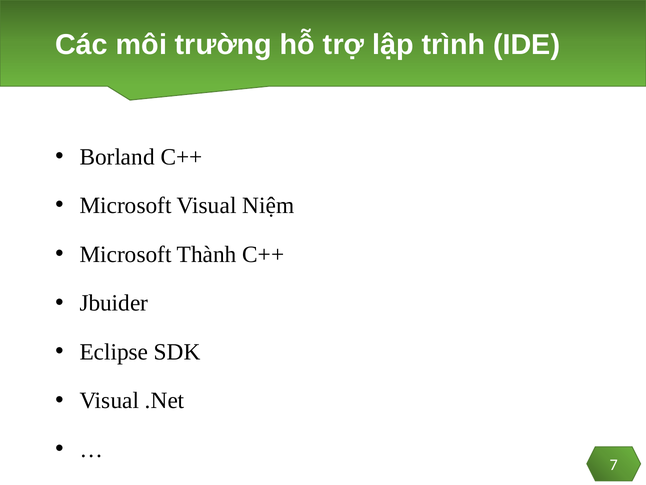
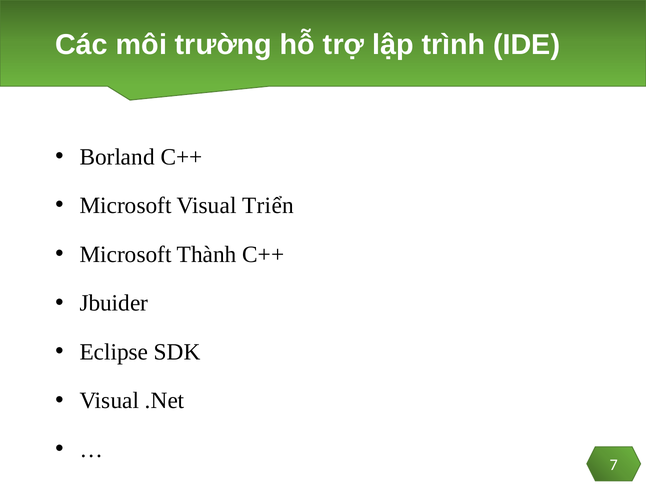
Niệm: Niệm -> Triển (268, 205)
